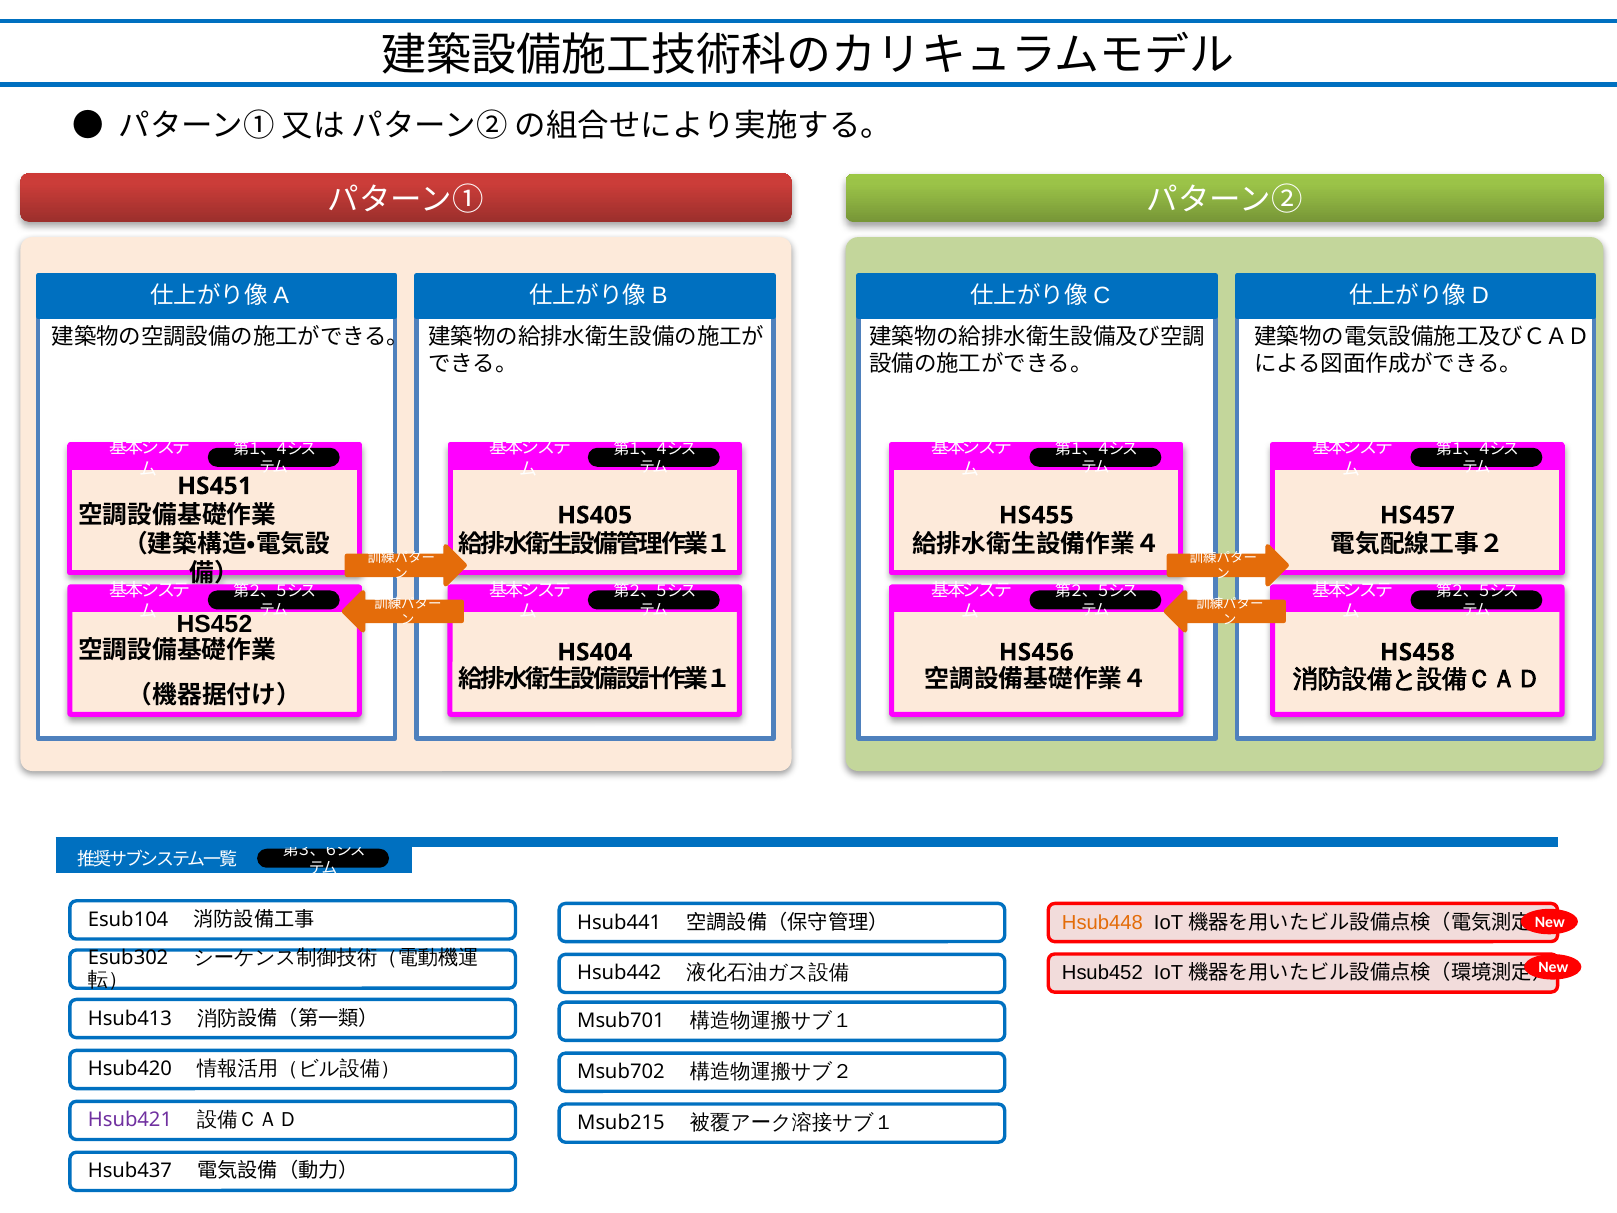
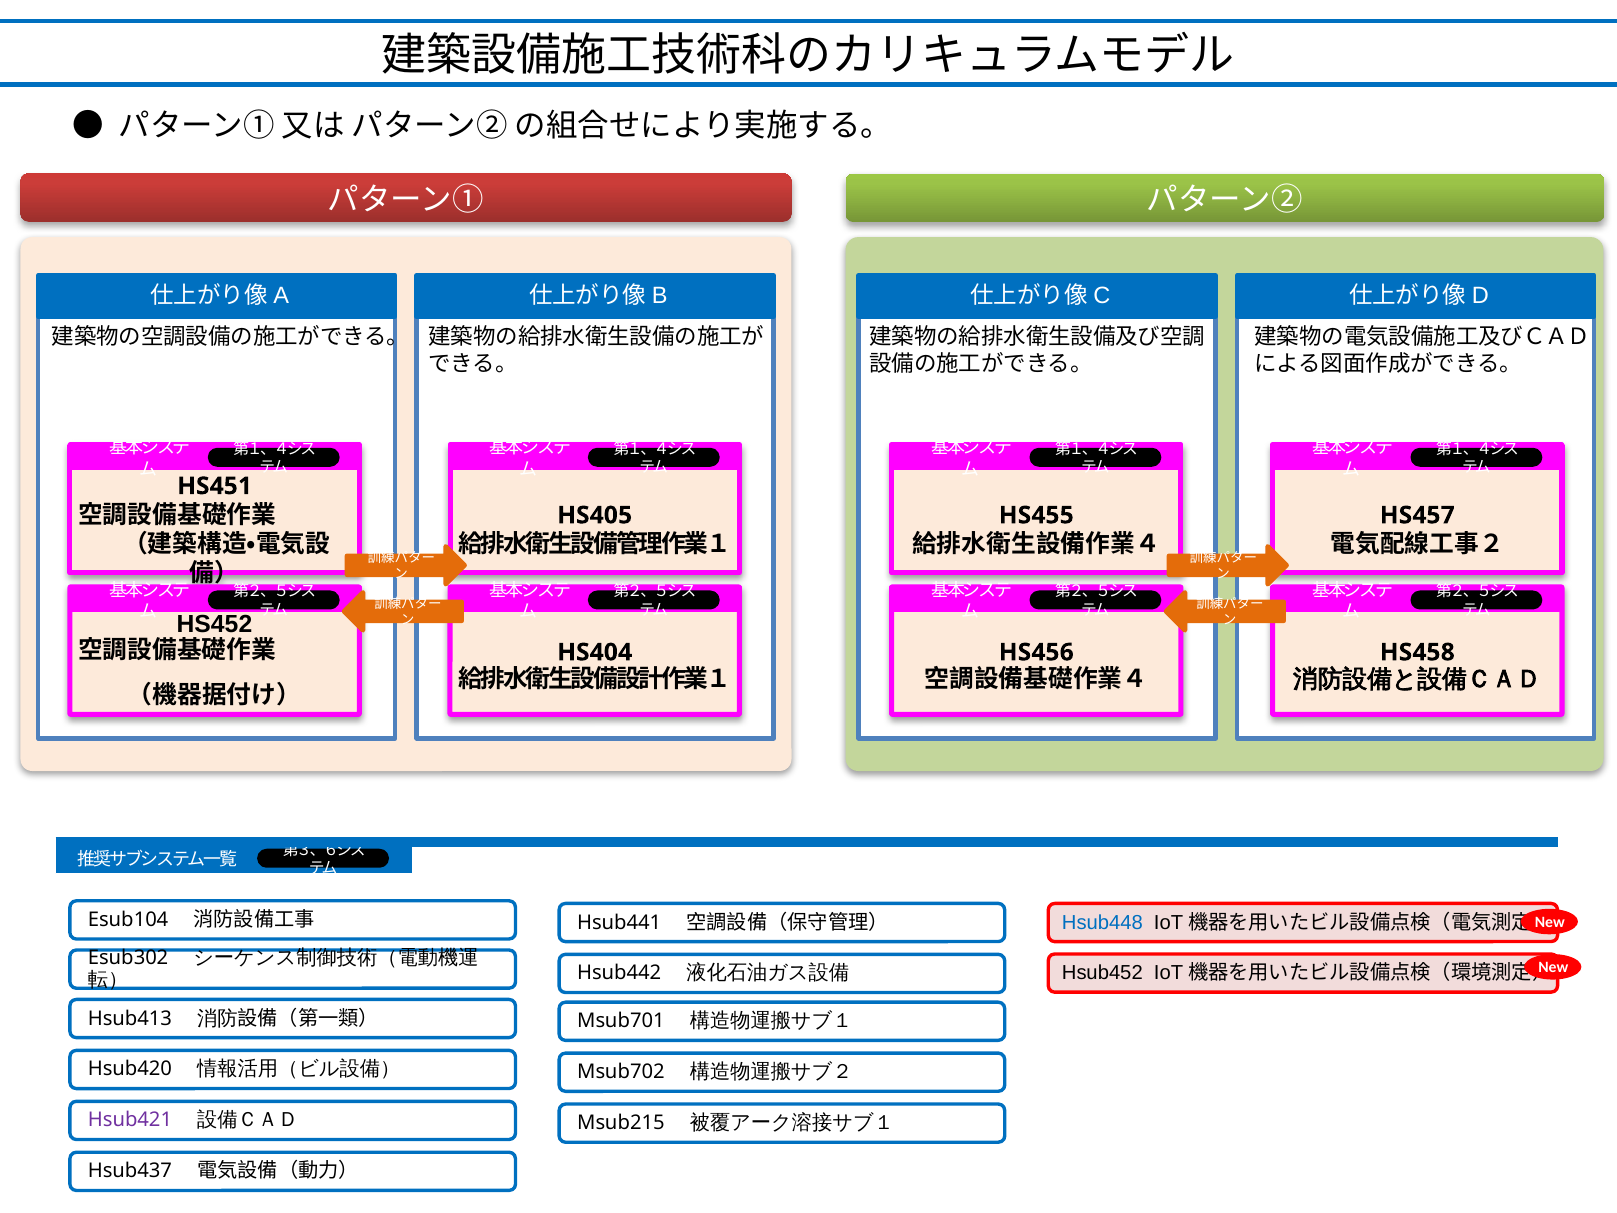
Hsub448 colour: orange -> blue (1102, 922)
